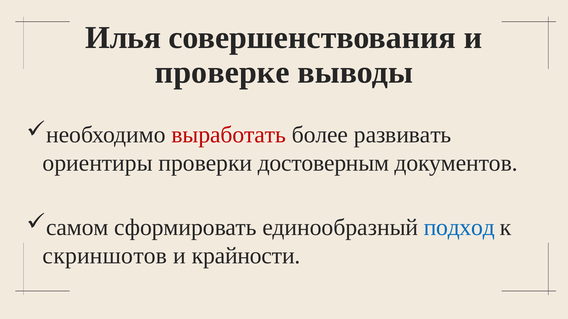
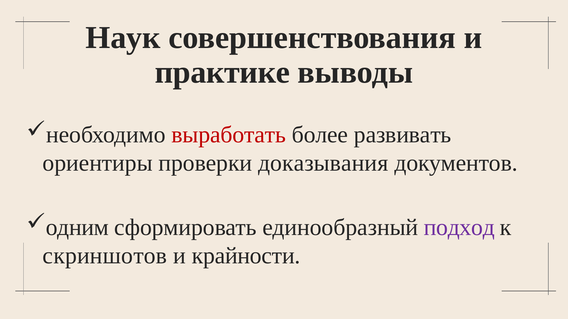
Илья: Илья -> Наук (123, 38)
проверке: проверке -> практике (222, 72)
достоверным: достоверным -> доказывания (323, 163)
самом: самом -> одним (77, 228)
подход colour: blue -> purple (459, 228)
